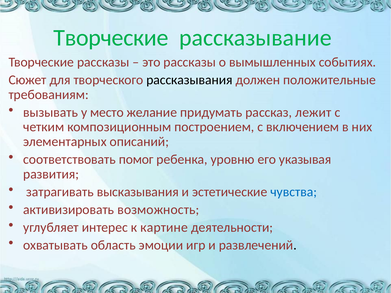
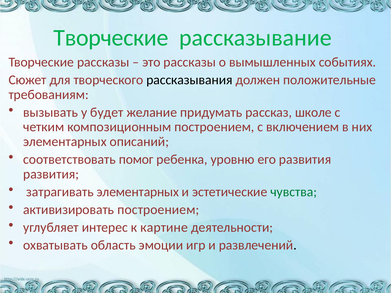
место: место -> будет (107, 112)
лежит: лежит -> школе (313, 112)
его указывая: указывая -> развития (305, 160)
затрагивать высказывания: высказывания -> элементарных (138, 192)
чувства colour: blue -> green (294, 192)
активизировать возможность: возможность -> построением (158, 210)
